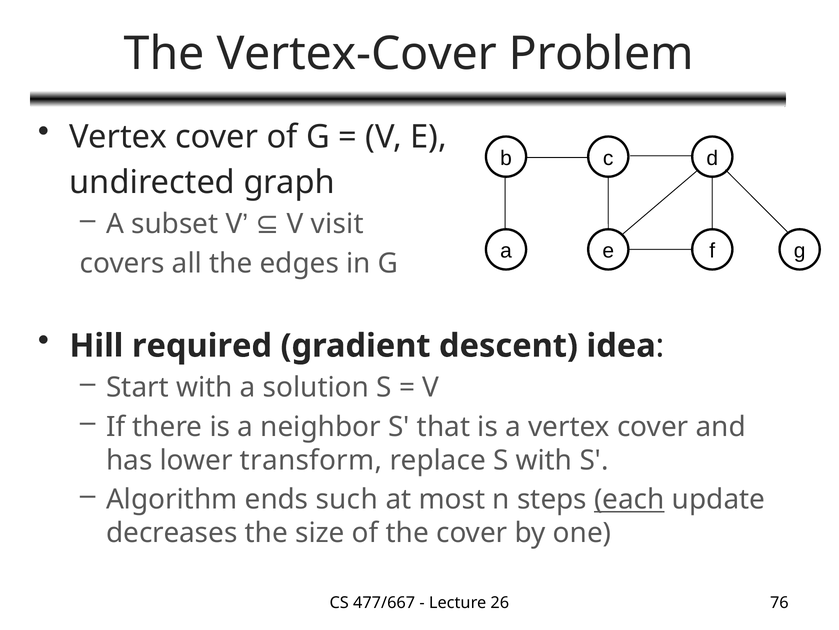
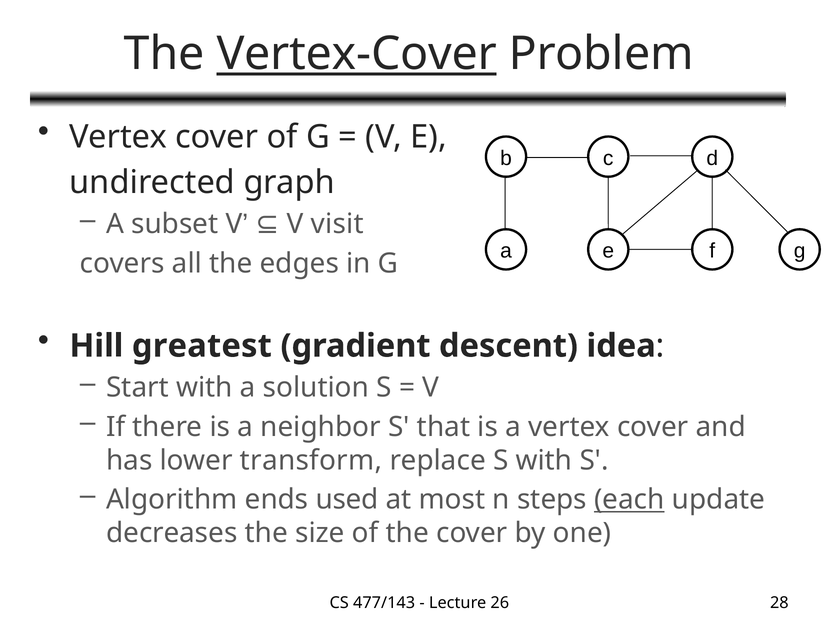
Vertex-Cover underline: none -> present (357, 54)
required: required -> greatest (202, 345)
such: such -> used (347, 499)
477/667: 477/667 -> 477/143 (384, 602)
76: 76 -> 28 (779, 602)
